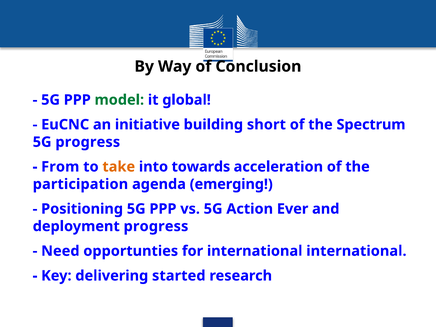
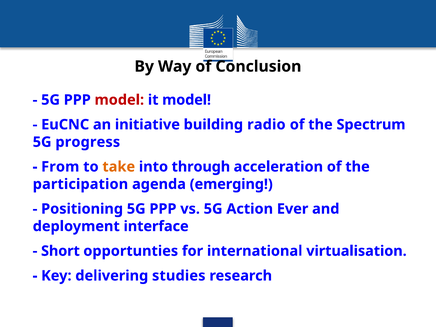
model colour: green -> red (119, 100)
it global: global -> model (187, 100)
short: short -> radio (266, 125)
towards: towards -> through (201, 167)
deployment progress: progress -> interface (156, 226)
Need: Need -> Short (60, 251)
international international: international -> virtualisation (356, 251)
started: started -> studies (179, 276)
